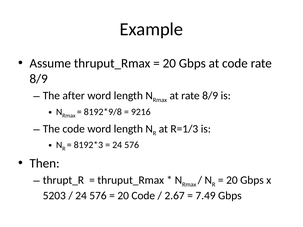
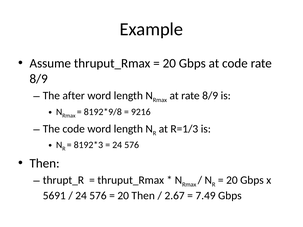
5203: 5203 -> 5691 (54, 196)
20 Code: Code -> Then (143, 196)
